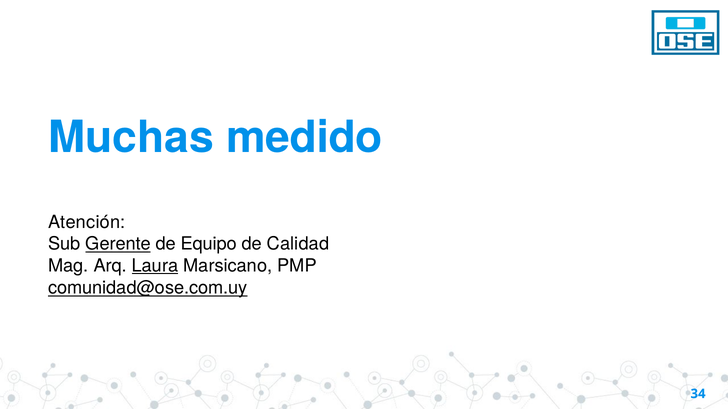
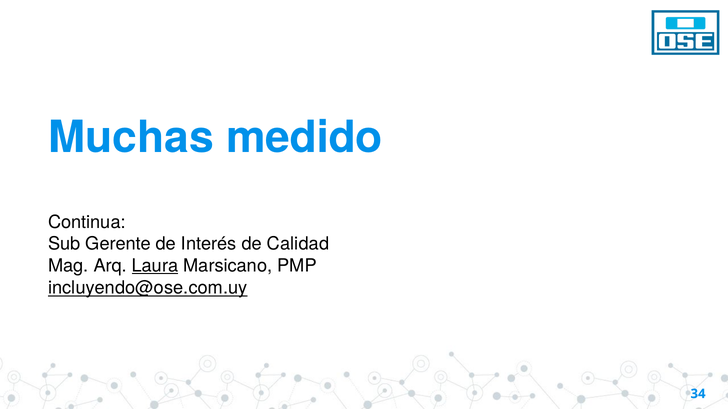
Atención: Atención -> Continua (87, 222)
Gerente underline: present -> none (118, 244)
Equipo: Equipo -> Interés (209, 244)
comunidad@ose.com.uy: comunidad@ose.com.uy -> incluyendo@ose.com.uy (148, 288)
